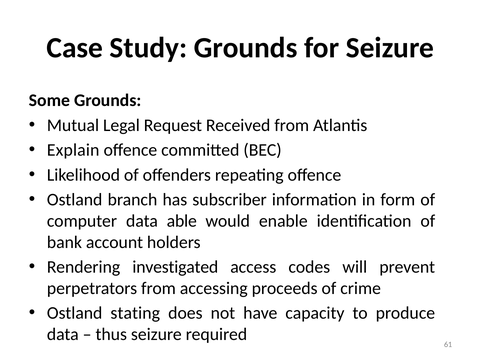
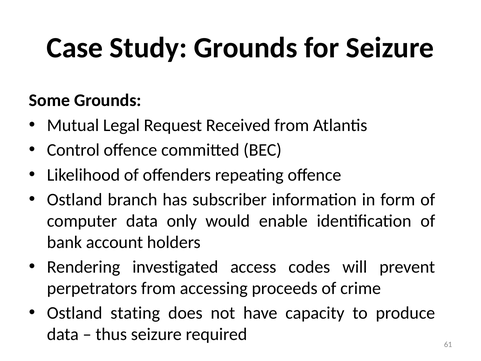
Explain: Explain -> Control (73, 150)
able: able -> only (182, 221)
